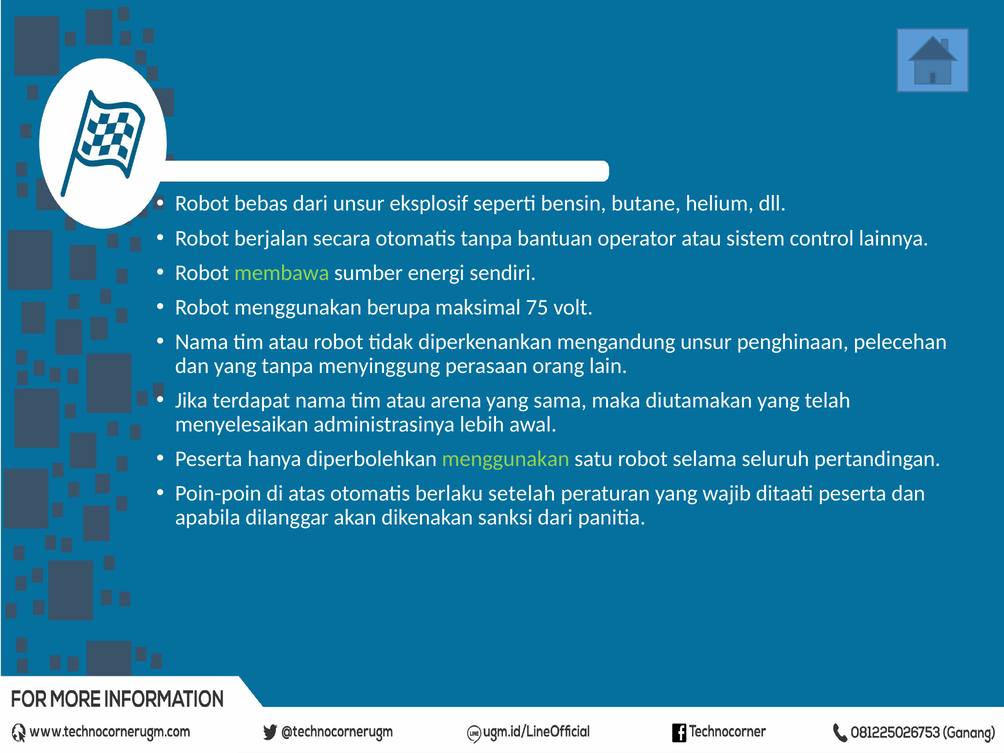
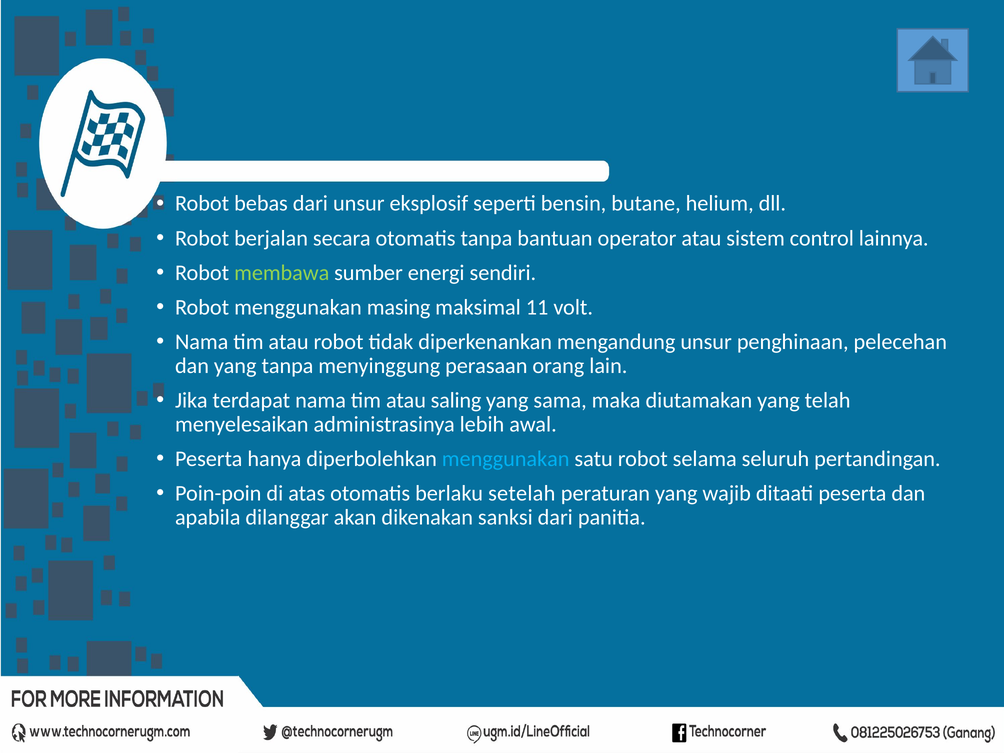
berupa: berupa -> masing (399, 307)
75: 75 -> 11 (537, 307)
arena: arena -> saling (456, 400)
menggunakan colour: light green -> light blue (506, 459)
